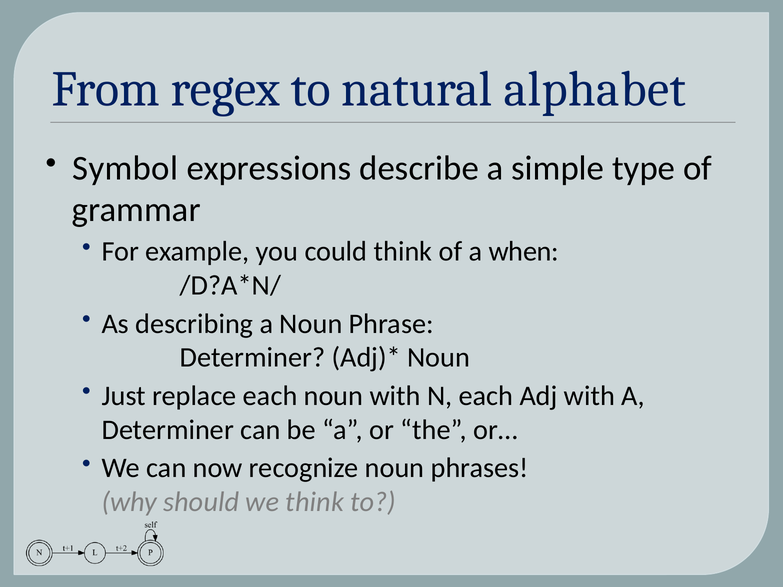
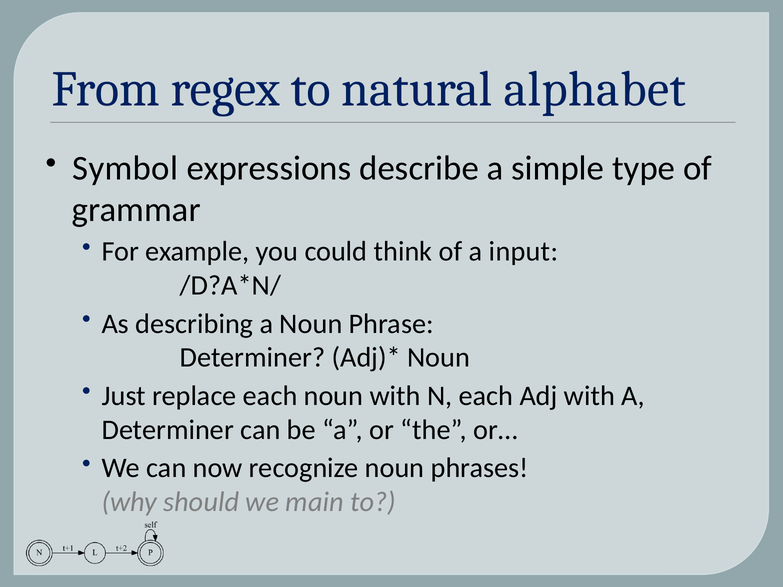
when: when -> input (523, 252)
we think: think -> main (315, 502)
